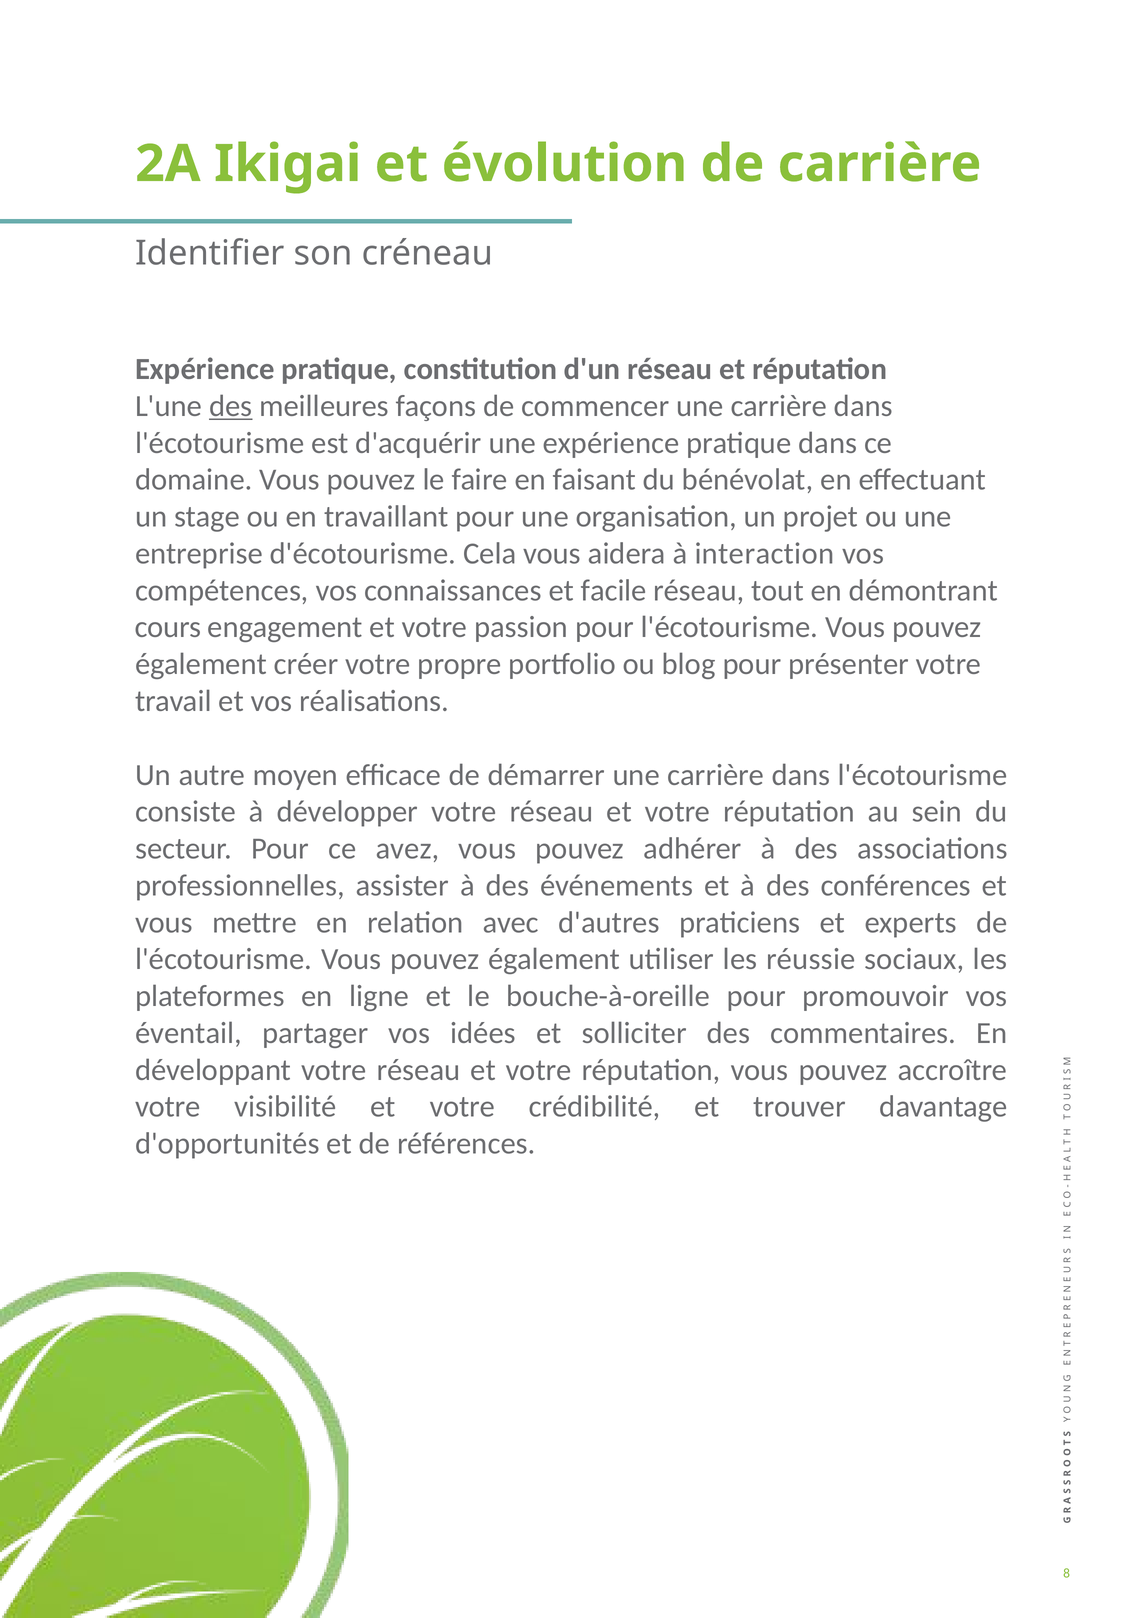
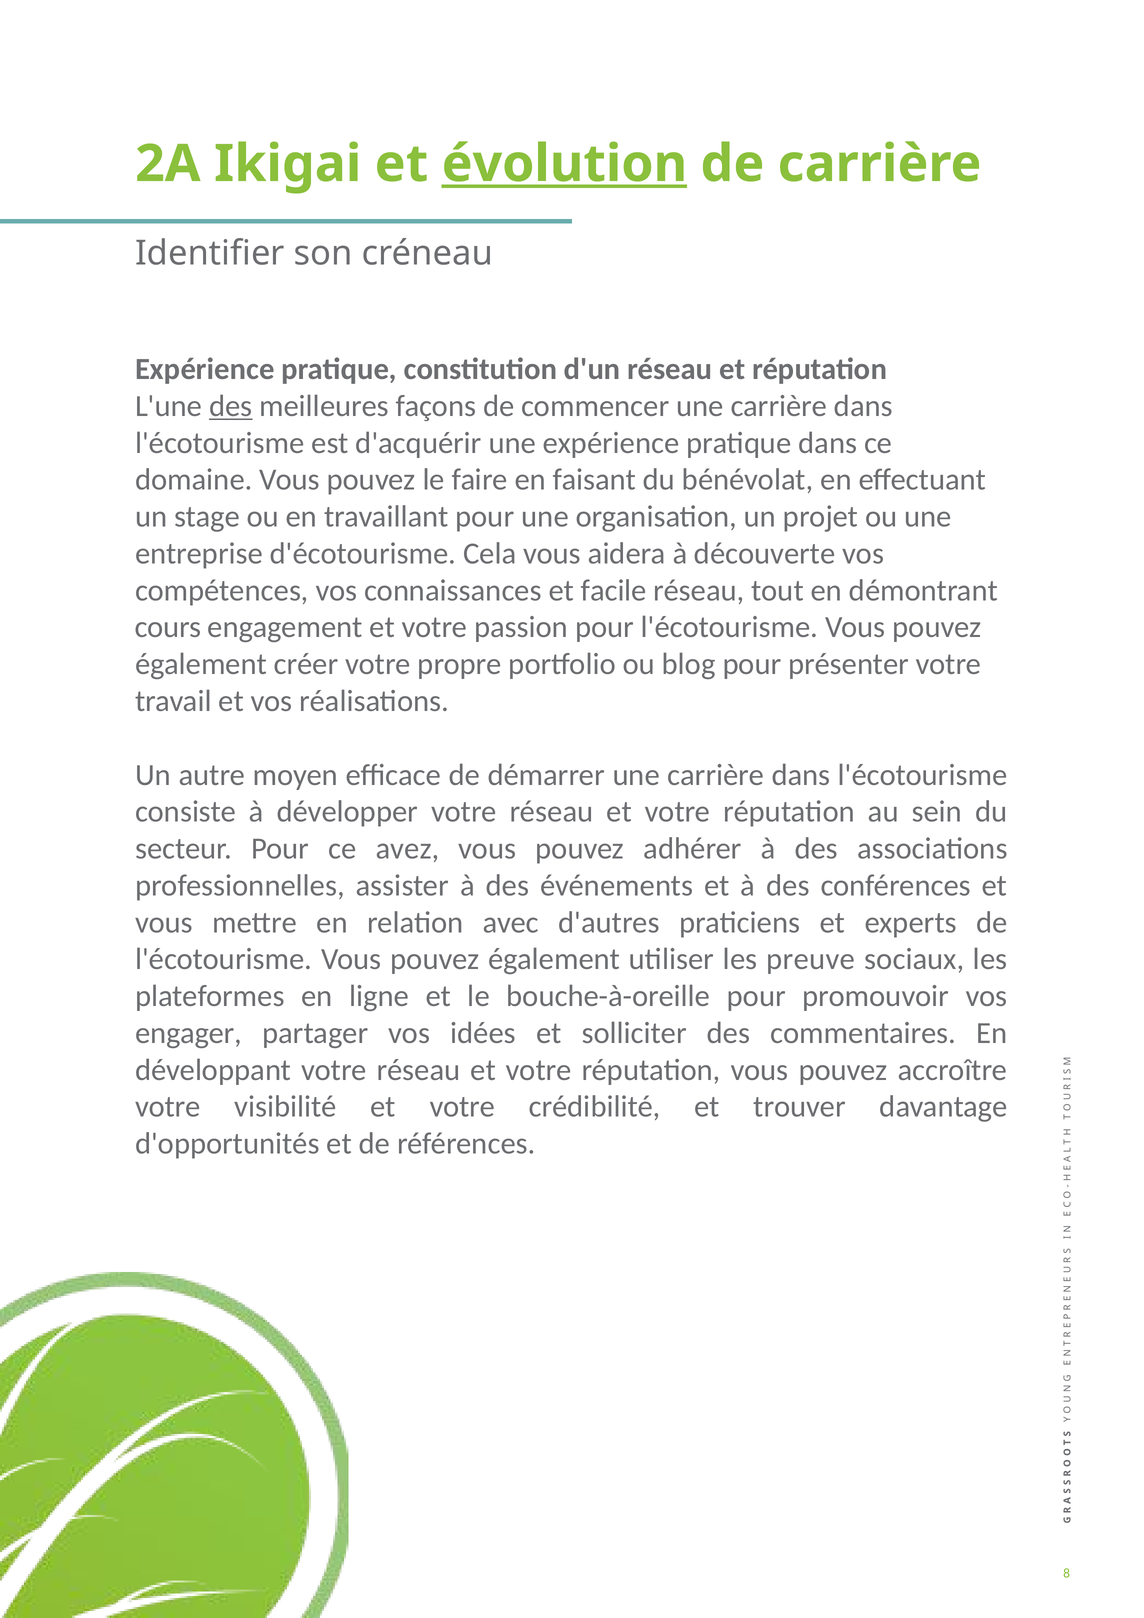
évolution underline: none -> present (564, 164)
interaction: interaction -> découverte (765, 554)
réussie: réussie -> preuve (811, 959)
éventail: éventail -> engager (189, 1033)
